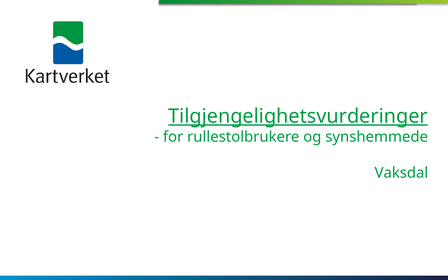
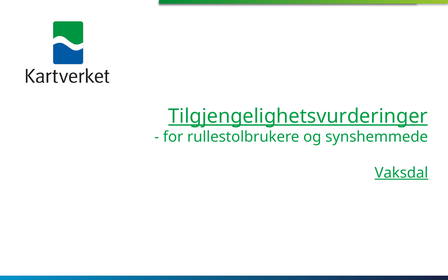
Vaksdal underline: none -> present (401, 173)
